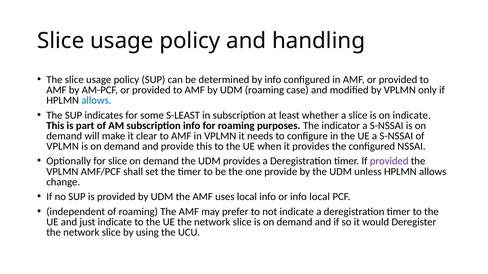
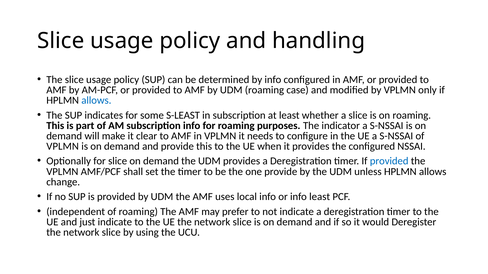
on indicate: indicate -> roaming (412, 115)
provided colour: purple -> blue (389, 161)
info local: local -> least (320, 197)
